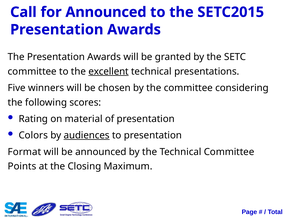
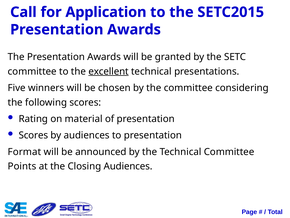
for Announced: Announced -> Application (106, 12)
Colors: Colors -> Scores (33, 135)
audiences underline: present -> none (87, 135)
Closing Maximum: Maximum -> Audiences (128, 166)
